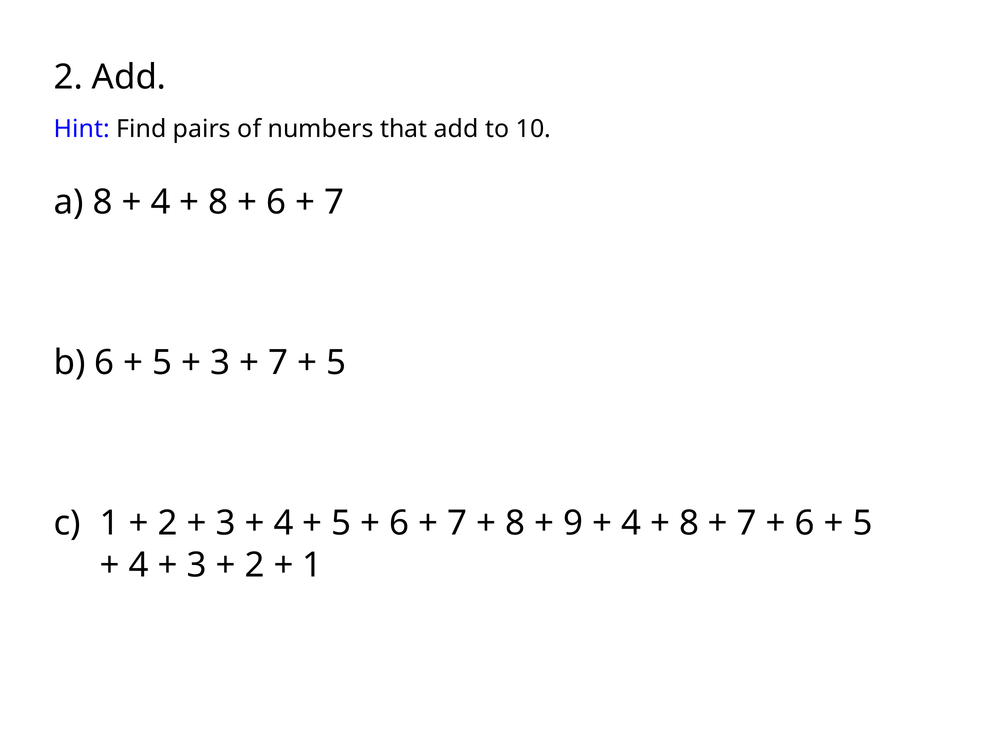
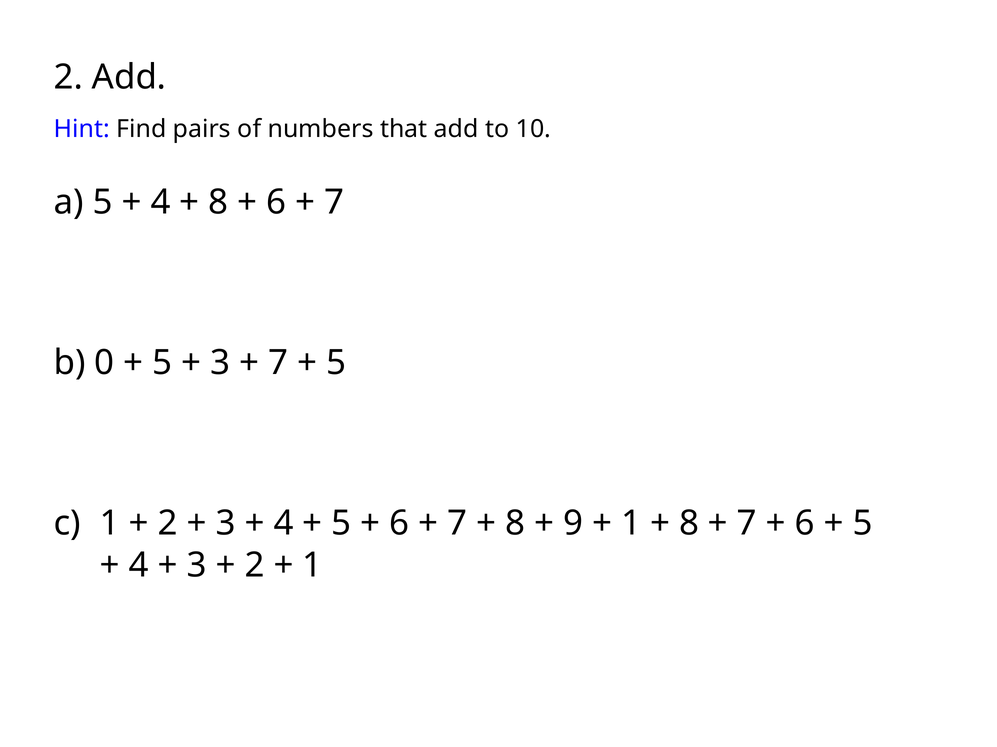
a 8: 8 -> 5 (103, 202)
b 6: 6 -> 0 (104, 363)
4: 4 -> 1 (631, 524)
